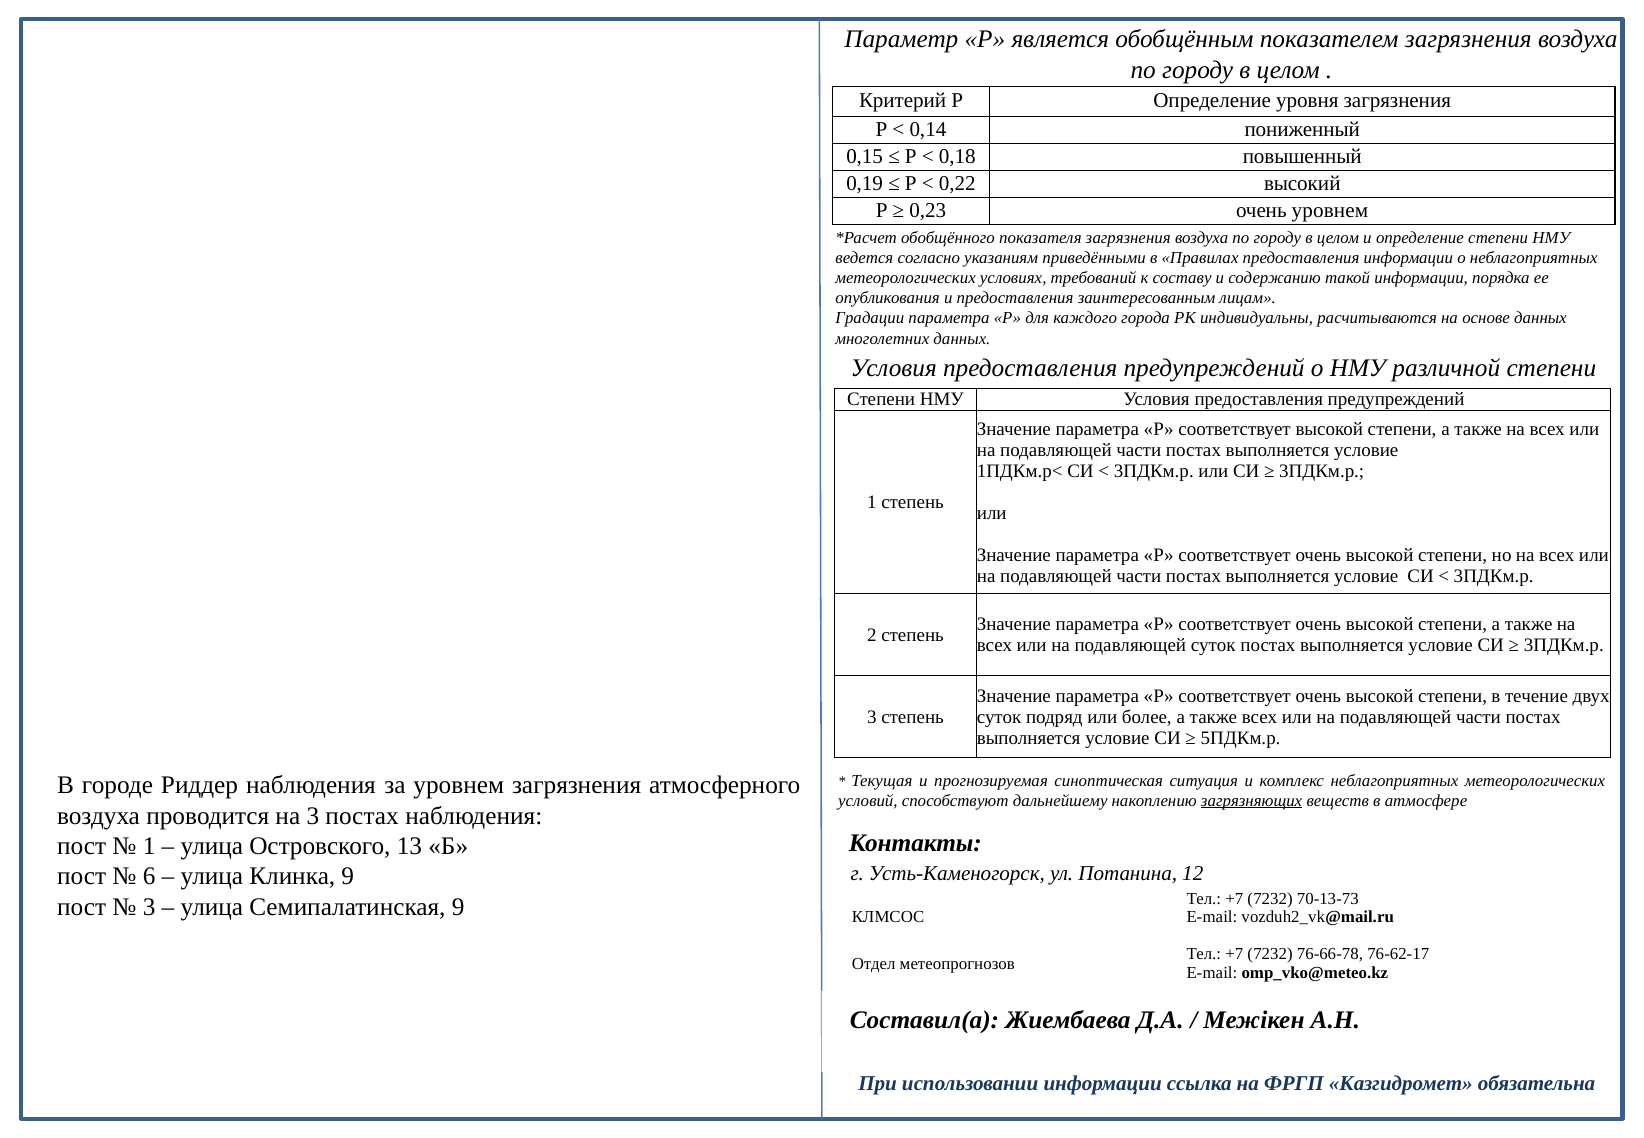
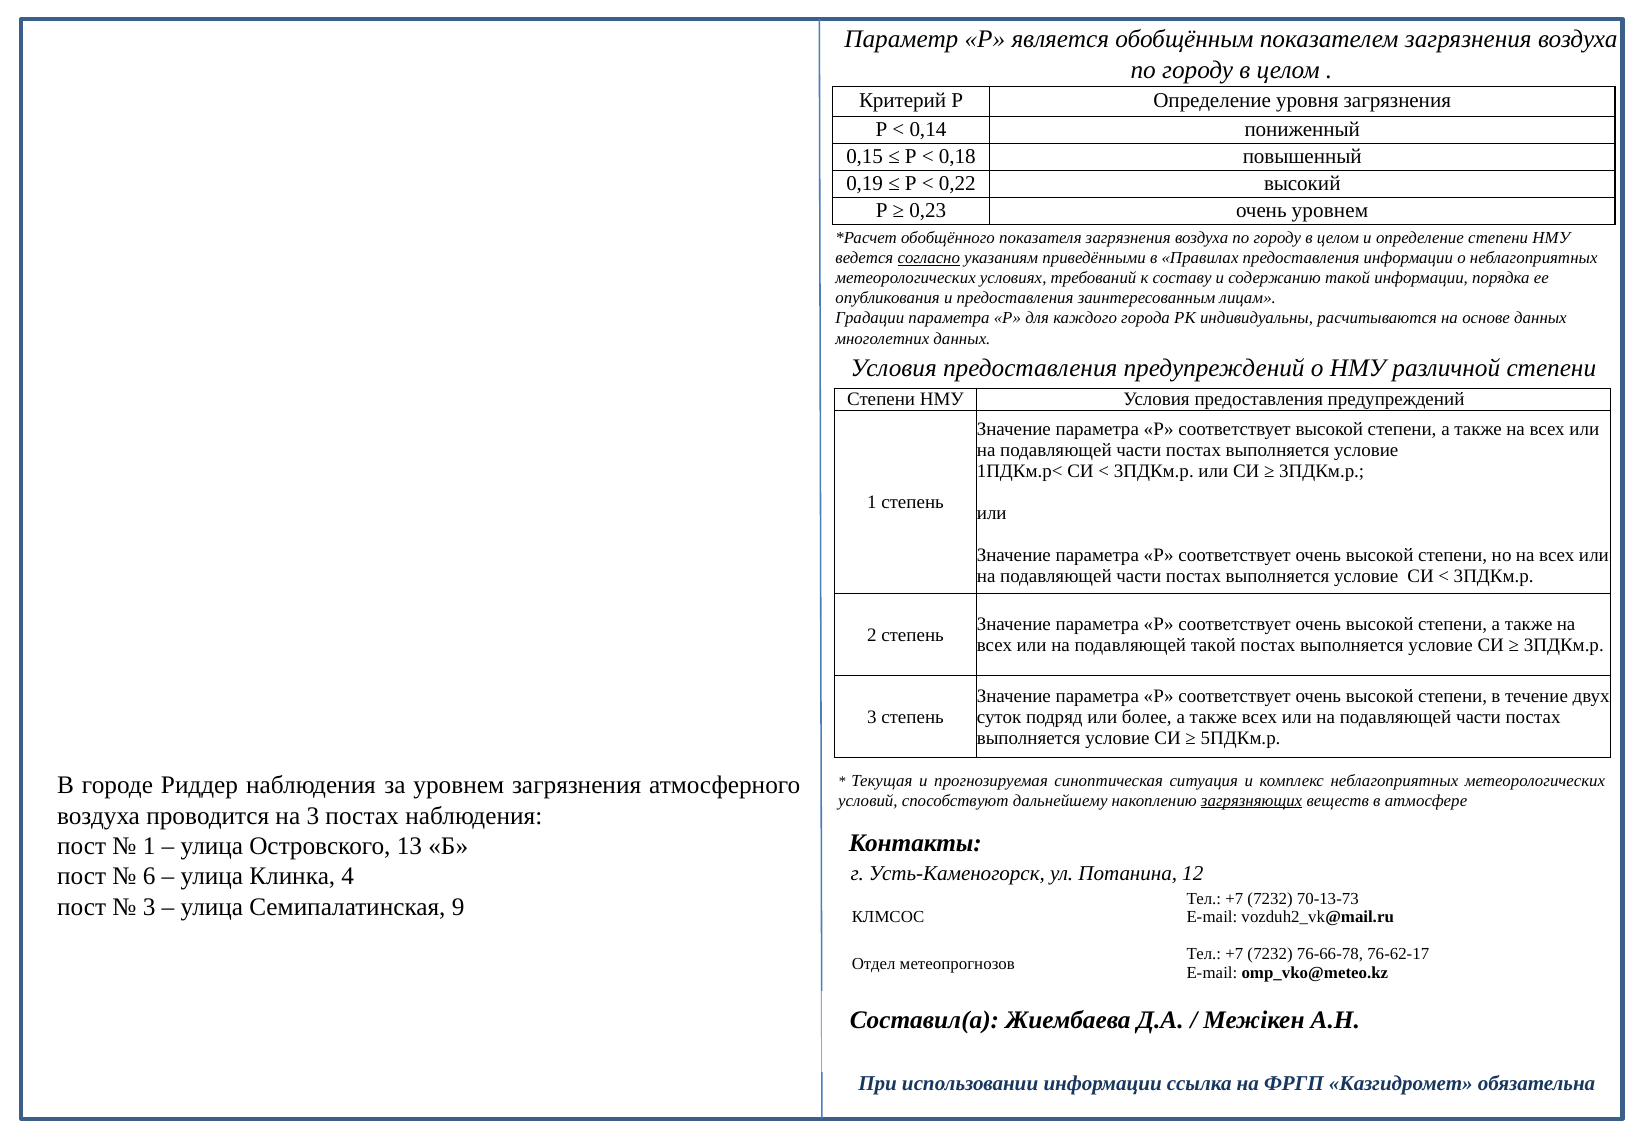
согласно underline: none -> present (929, 258)
подавляющей суток: суток -> такой (1213, 645)
Клинка 9: 9 -> 4 (348, 877)
